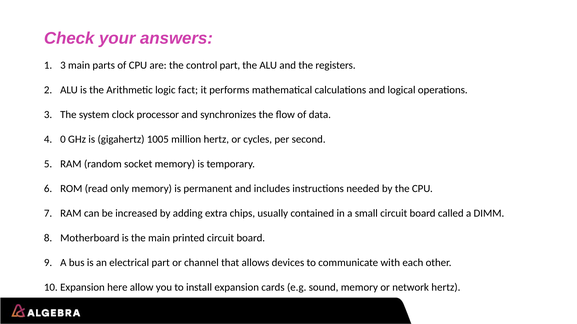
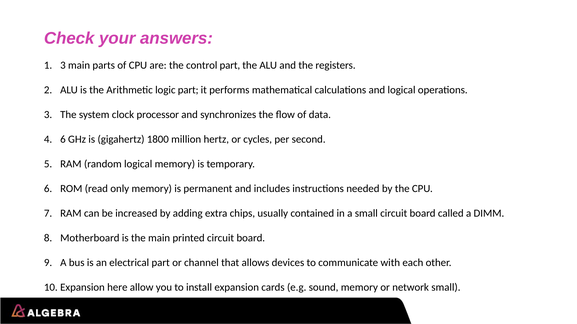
logic fact: fact -> part (188, 90)
0: 0 -> 6 (63, 140)
1005: 1005 -> 1800 (158, 140)
random socket: socket -> logical (138, 164)
network hertz: hertz -> small (446, 288)
